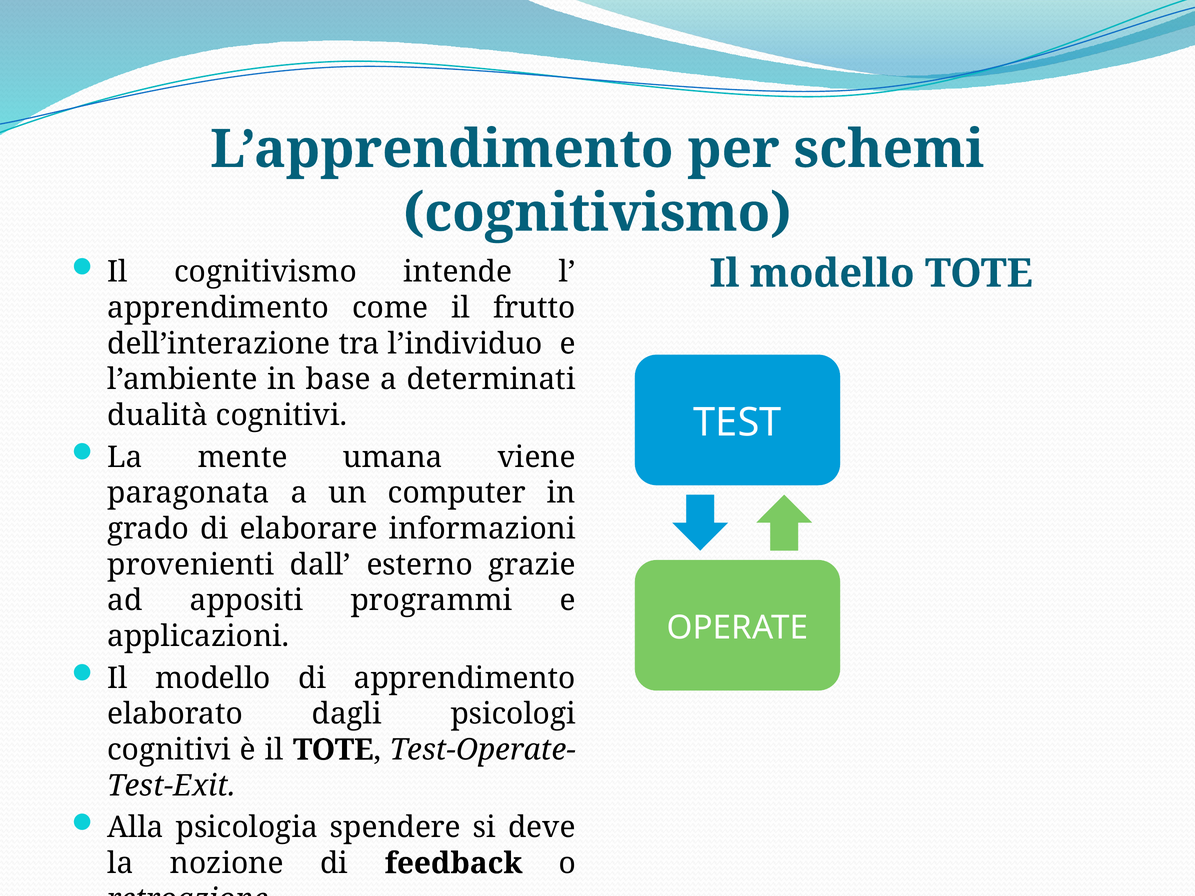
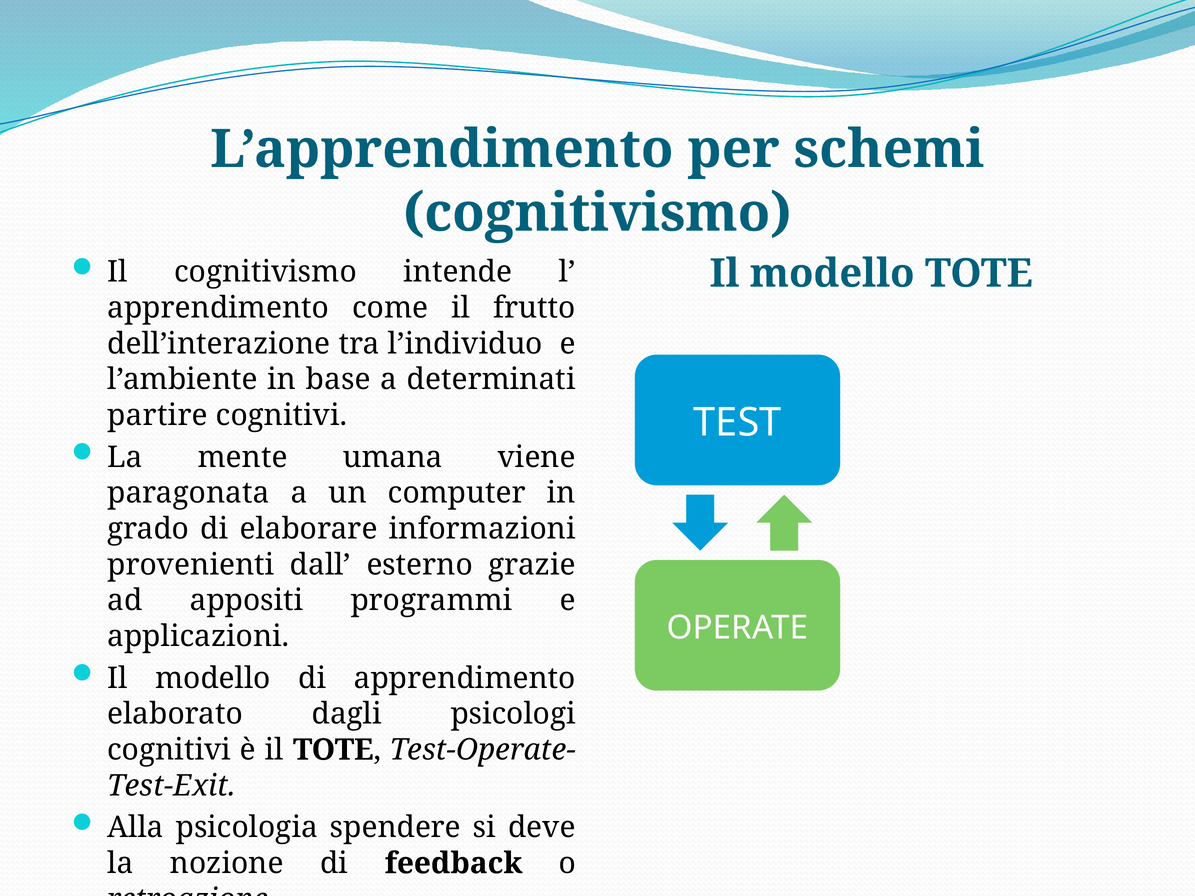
dualità: dualità -> partire (158, 415)
